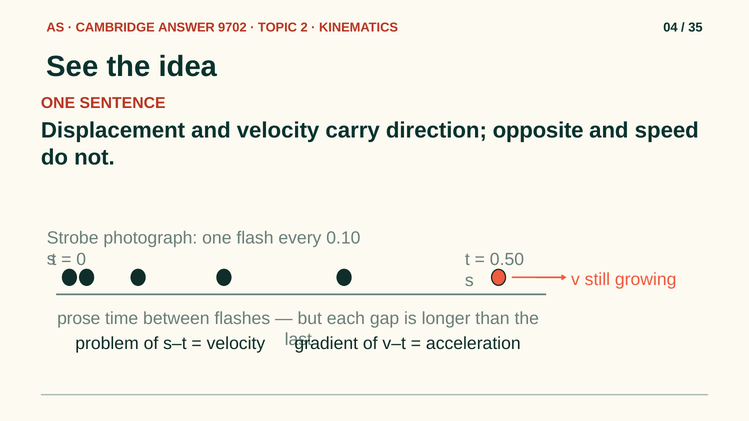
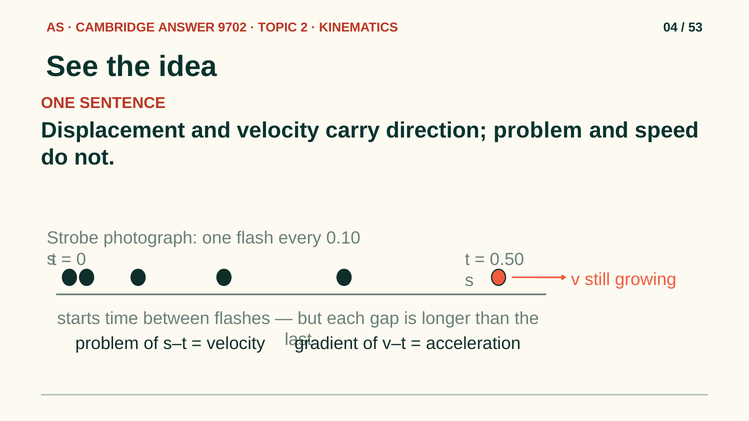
35: 35 -> 53 (695, 28)
direction opposite: opposite -> problem (538, 131)
prose: prose -> starts (79, 319)
